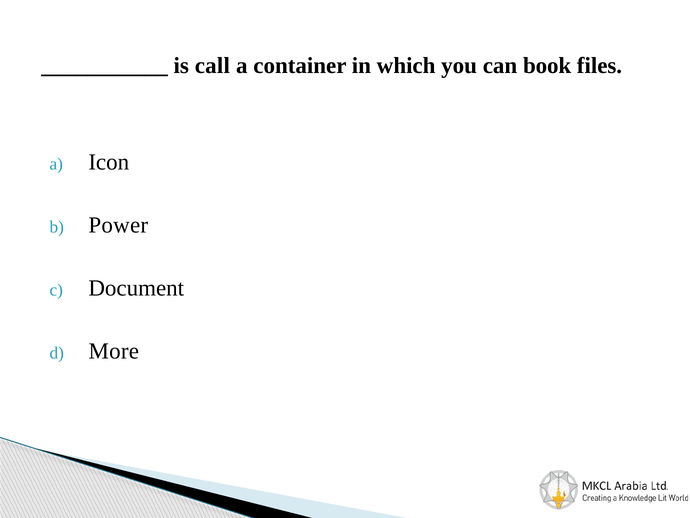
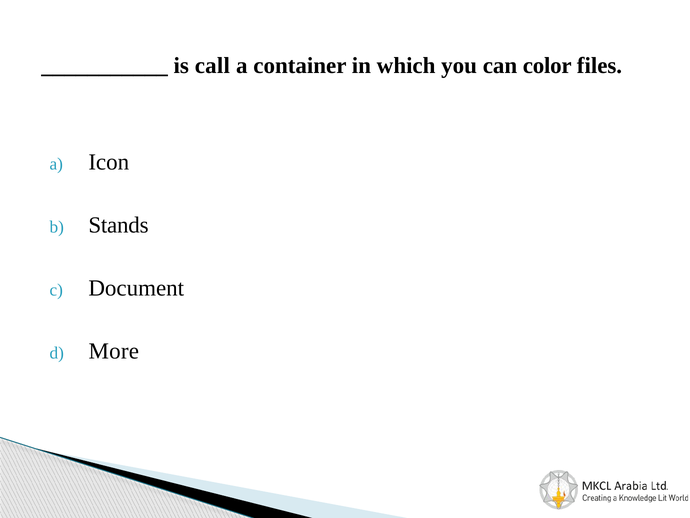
book: book -> color (547, 65)
Power: Power -> Stands (118, 225)
